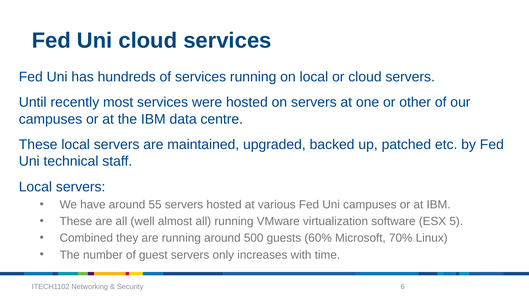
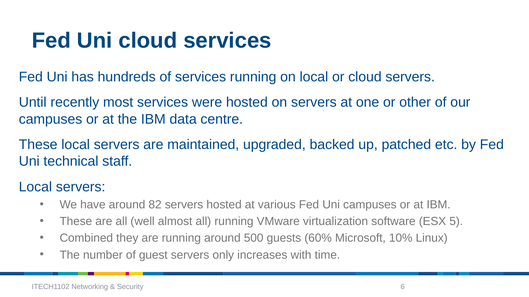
55: 55 -> 82 (155, 205)
70%: 70% -> 10% (401, 239)
